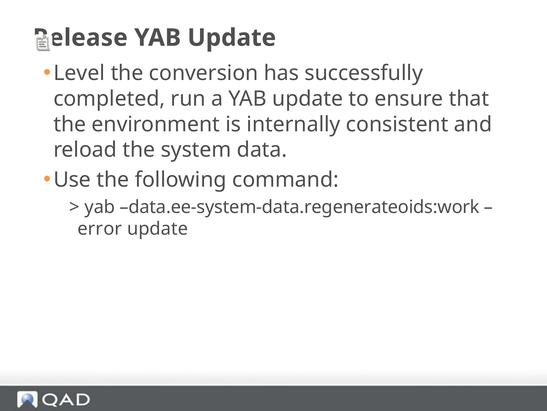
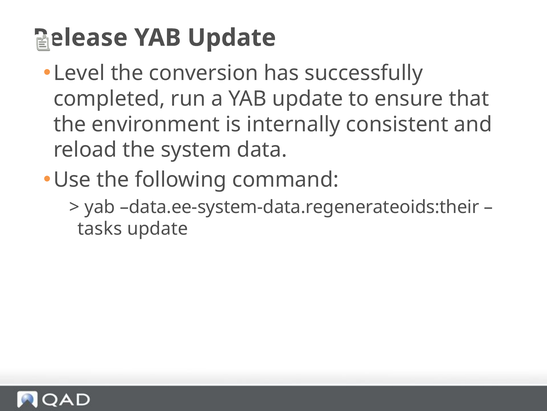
data.ee-system-data.regenerateoids:work: data.ee-system-data.regenerateoids:work -> data.ee-system-data.regenerateoids:their (300, 207)
error: error -> tasks (100, 229)
